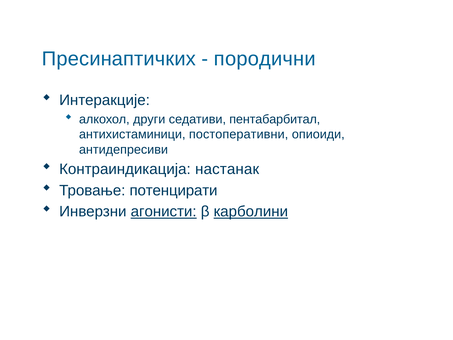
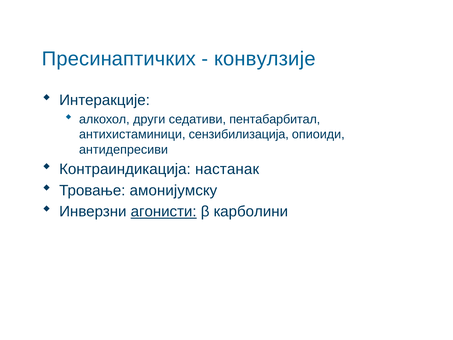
породични: породични -> конвулзије (265, 59)
постоперативни: постоперативни -> сензибилизација (239, 134)
потенцирати: потенцирати -> амонијумску (173, 190)
карболини underline: present -> none (251, 211)
